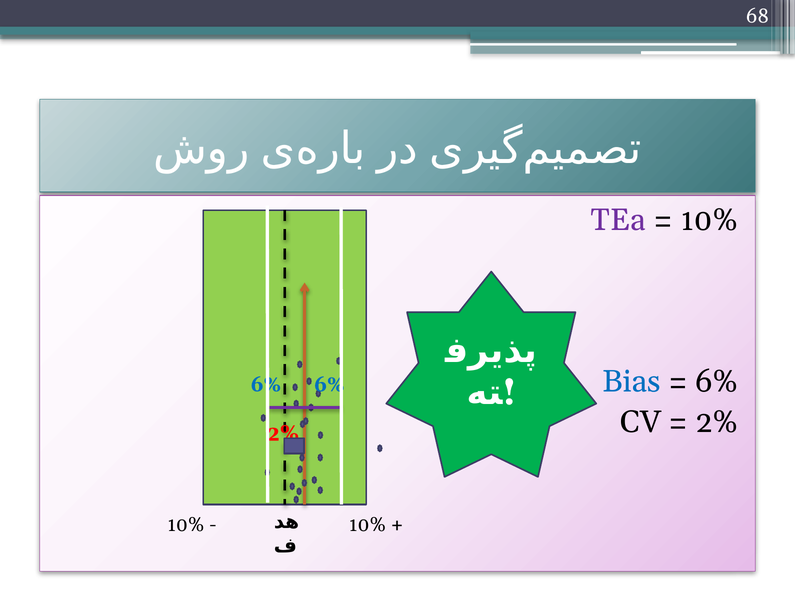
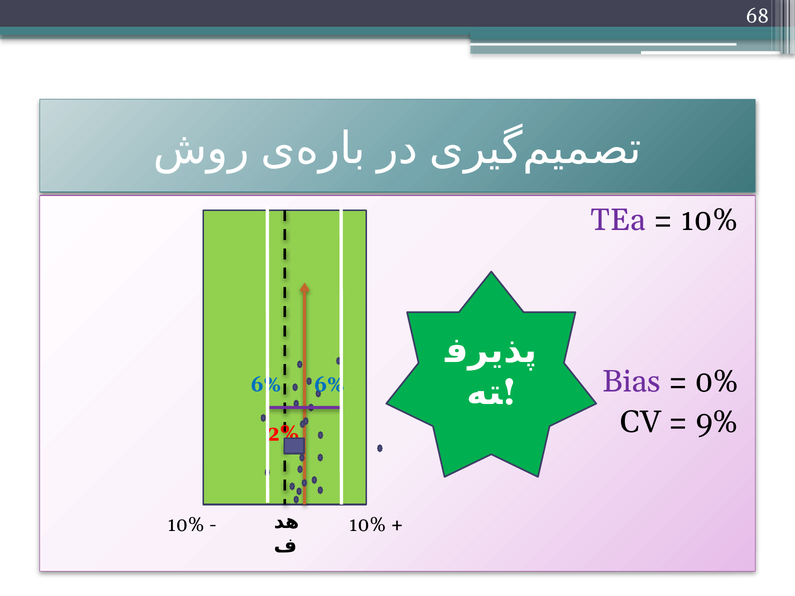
Bias colour: blue -> purple (632, 382)
6%: 6% -> 0% (717, 382)
2%: 2% -> 9% (717, 422)
